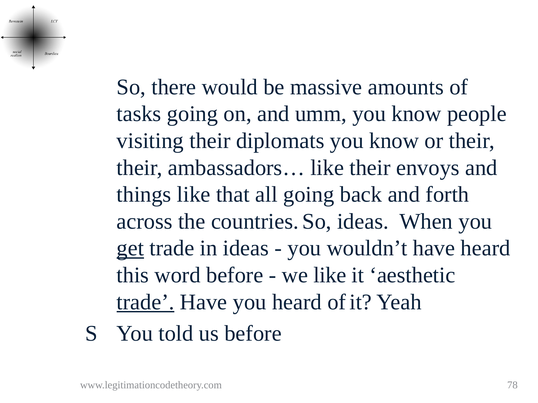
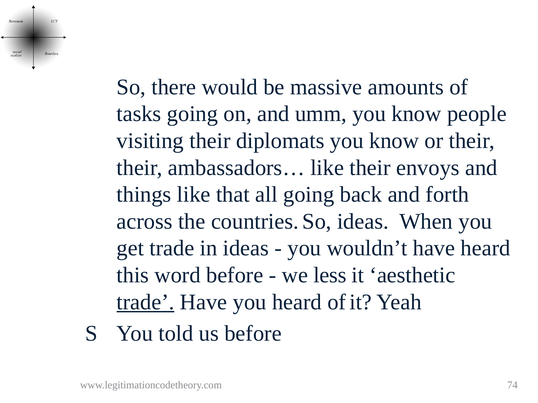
get underline: present -> none (130, 249)
we like: like -> less (330, 275)
78: 78 -> 74 (512, 385)
